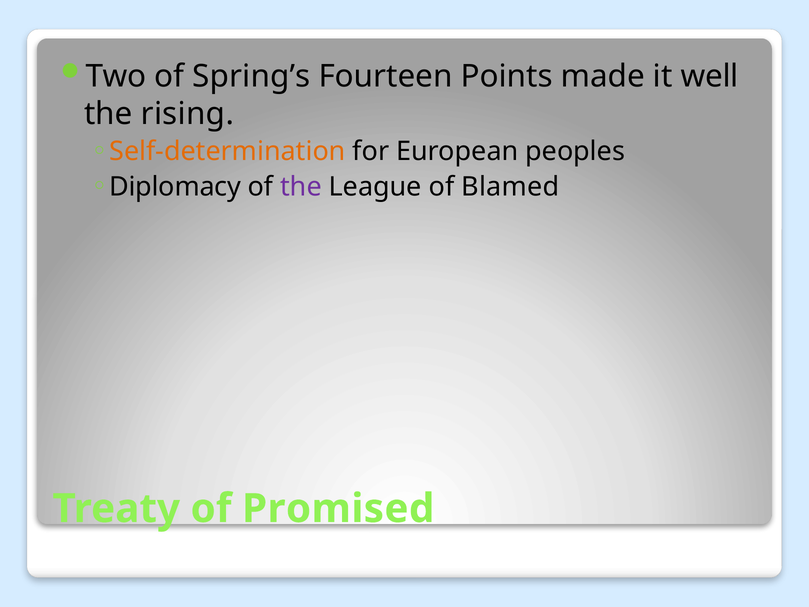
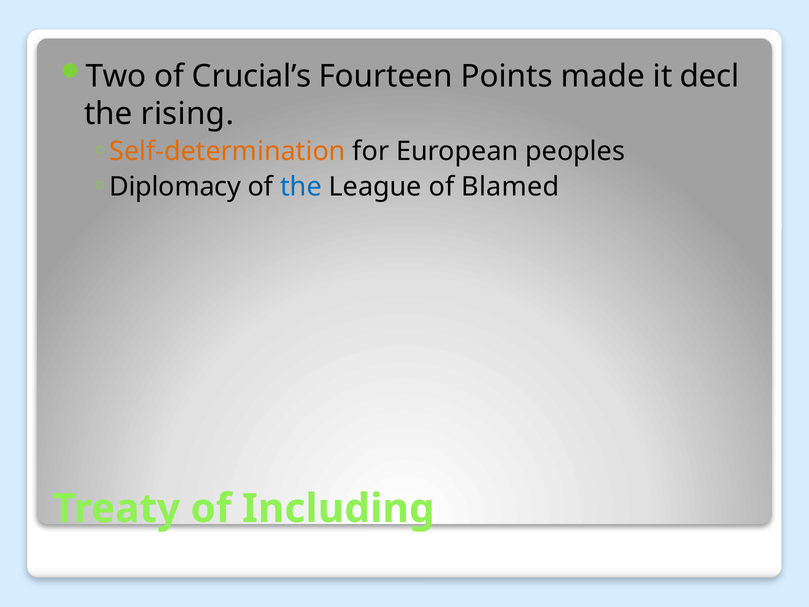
Spring’s: Spring’s -> Crucial’s (252, 76)
well: well -> decl (710, 76)
the colour: purple -> blue (301, 187)
Promised: Promised -> Including (338, 508)
